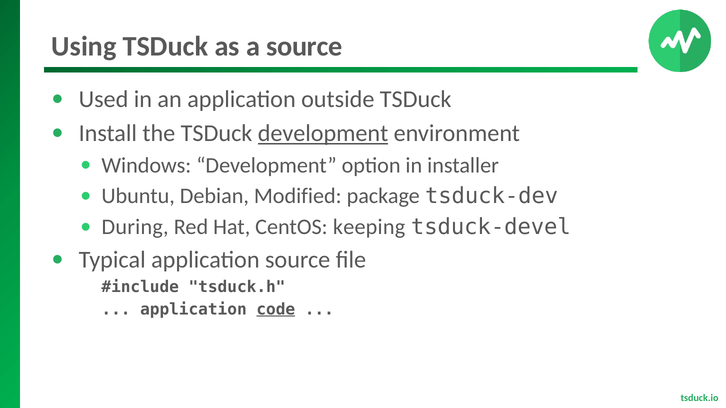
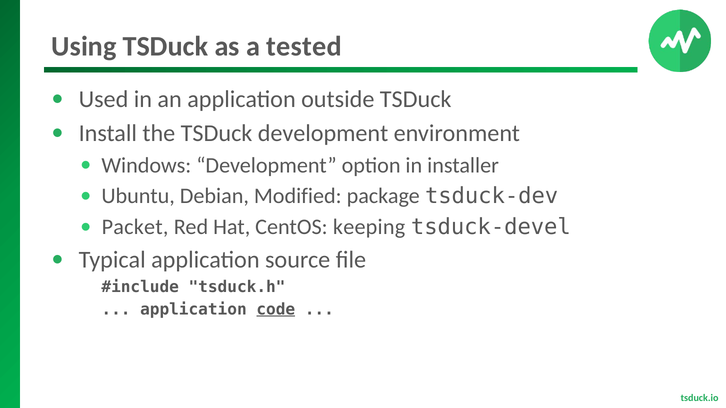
a source: source -> tested (304, 47)
development underline: present -> none (323, 133)
During: During -> Packet (135, 227)
